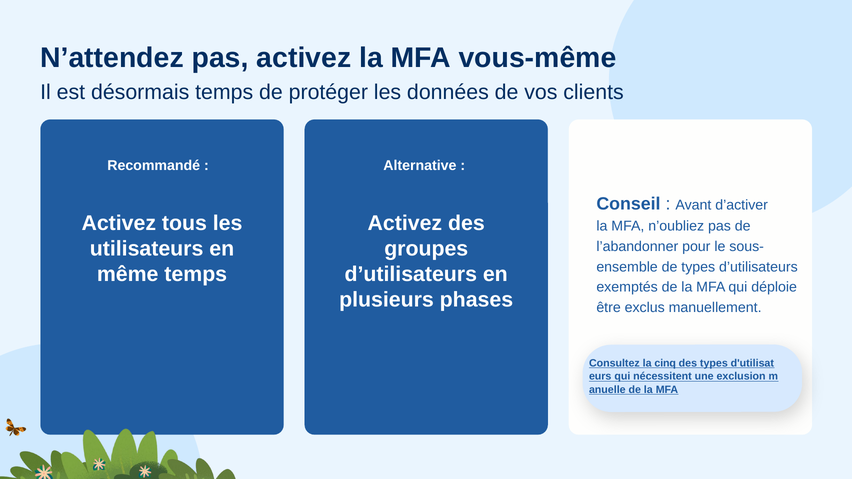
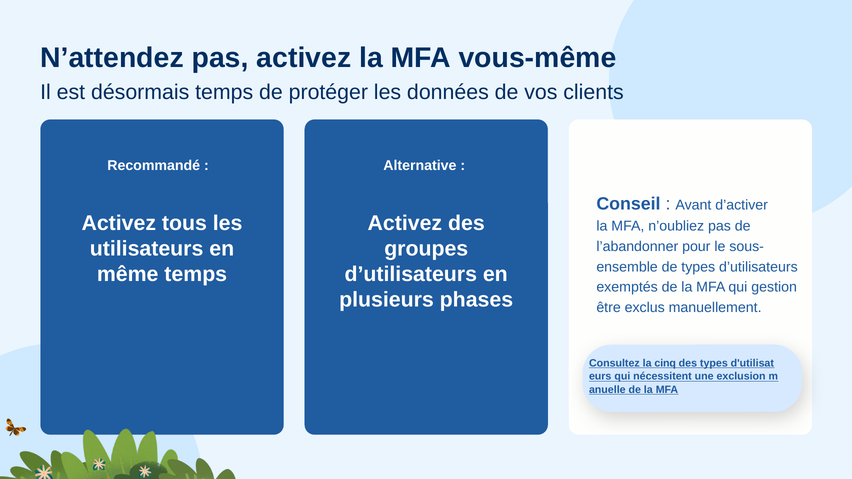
déploie: déploie -> gestion (774, 287)
